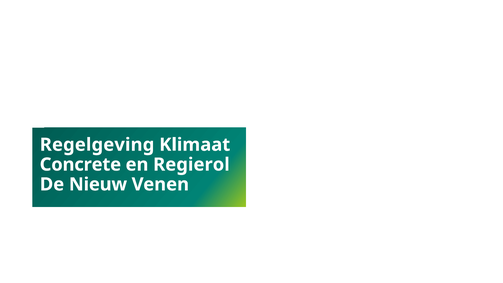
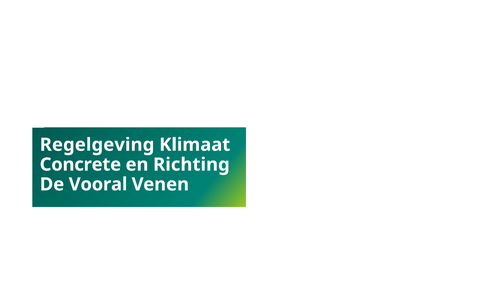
Regierol: Regierol -> Richting (191, 165)
Nieuw: Nieuw -> Vooral (98, 184)
